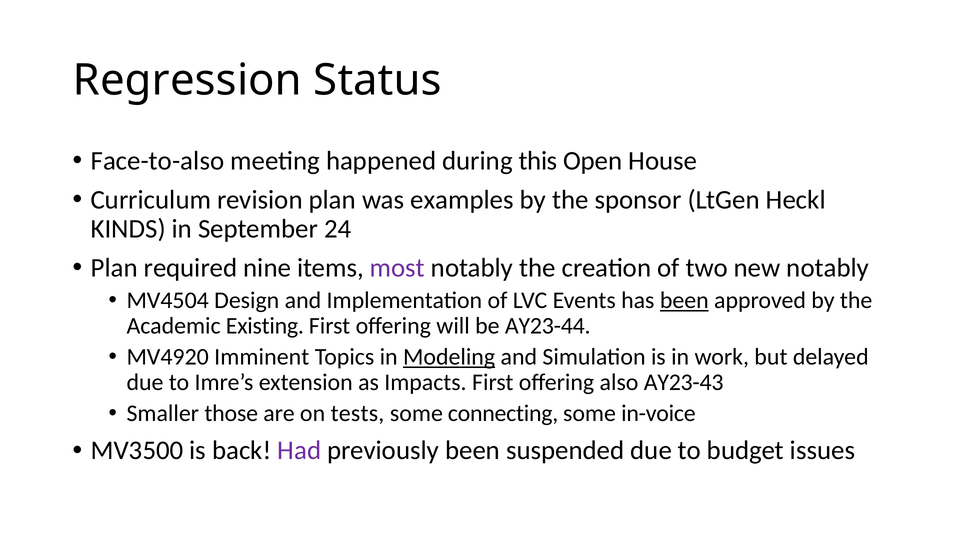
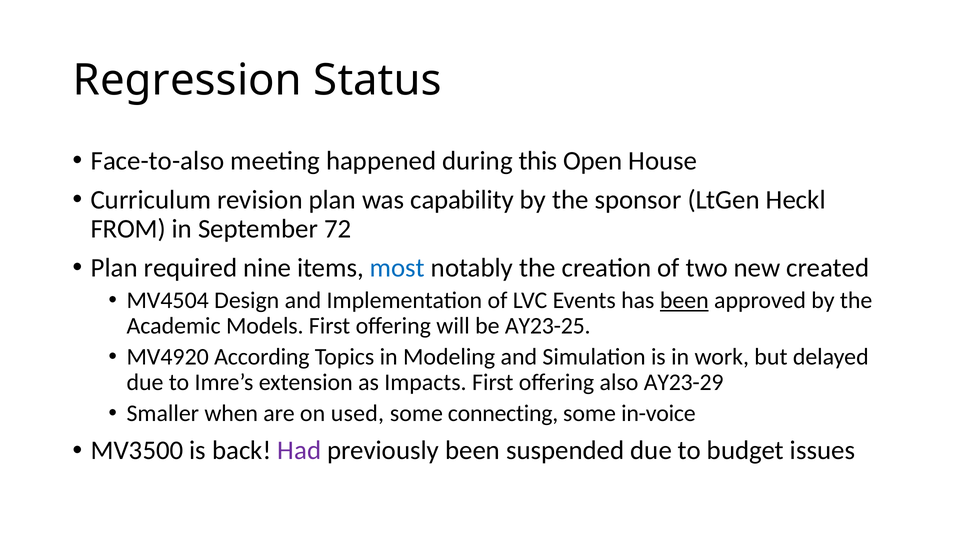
examples: examples -> capability (462, 200)
KINDS: KINDS -> FROM (128, 229)
24: 24 -> 72 (338, 229)
most colour: purple -> blue (397, 268)
new notably: notably -> created (828, 268)
Existing: Existing -> Models (265, 326)
AY23-44: AY23-44 -> AY23-25 (548, 326)
Imminent: Imminent -> According (262, 357)
Modeling underline: present -> none (449, 357)
AY23-43: AY23-43 -> AY23-29 (684, 383)
those: those -> when (231, 413)
tests: tests -> used (357, 413)
